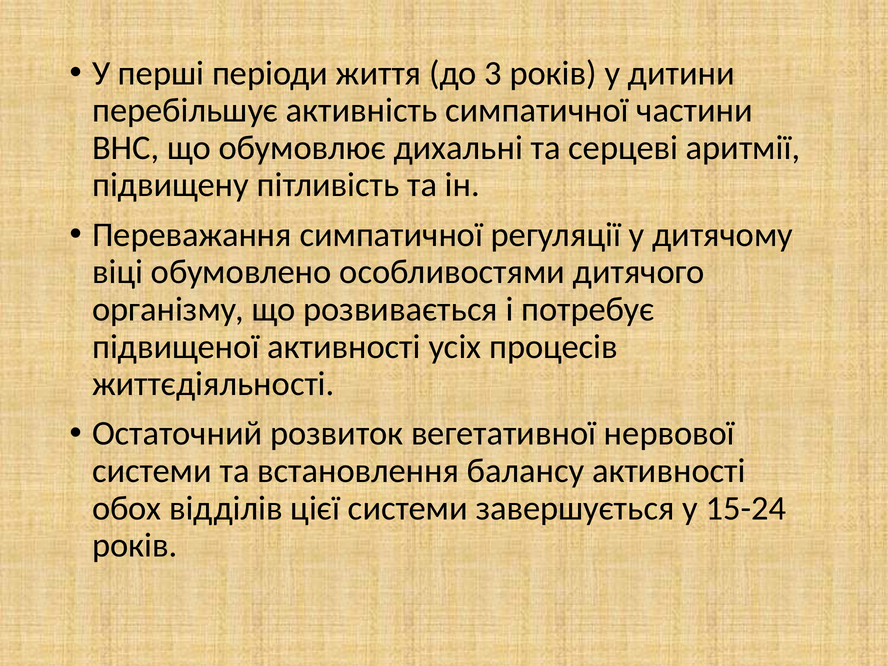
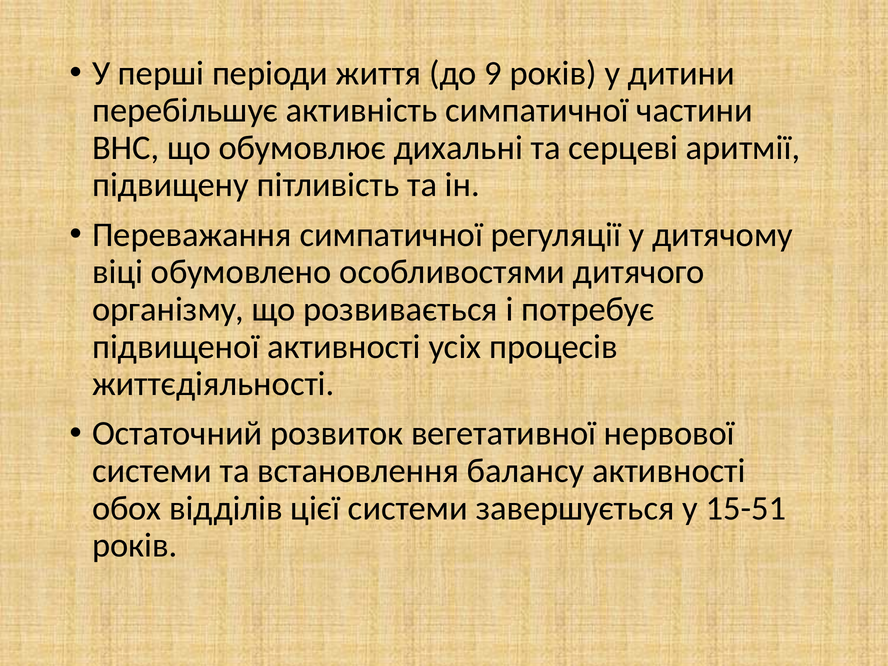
3: 3 -> 9 (493, 73)
15-24: 15-24 -> 15-51 (746, 508)
